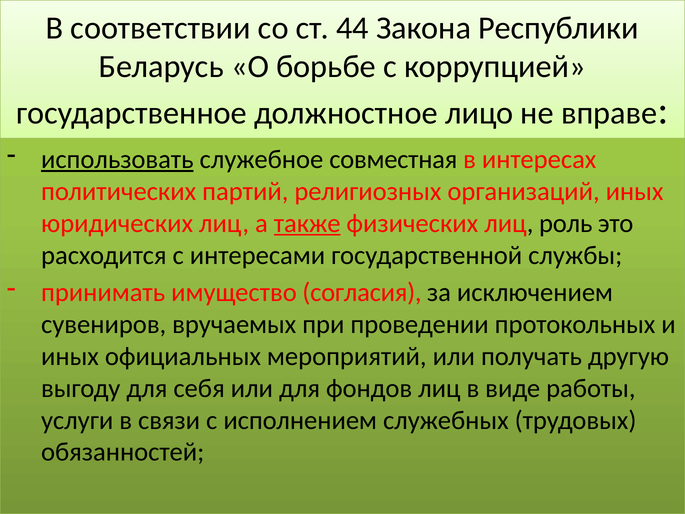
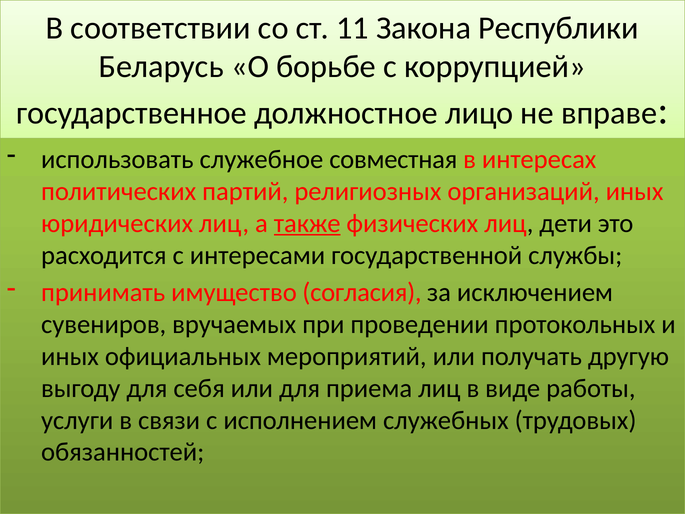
44: 44 -> 11 (352, 28)
использовать underline: present -> none (117, 159)
роль: роль -> дети (566, 223)
фондов: фондов -> приема (369, 388)
